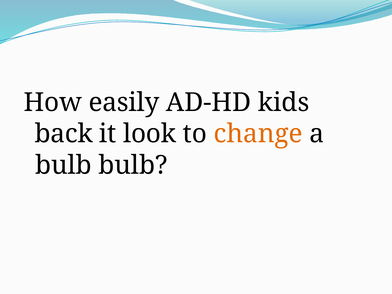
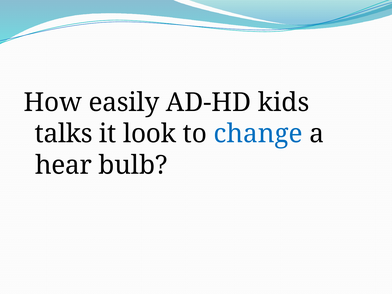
back: back -> talks (64, 134)
change colour: orange -> blue (258, 134)
bulb: bulb -> hear (63, 165)
